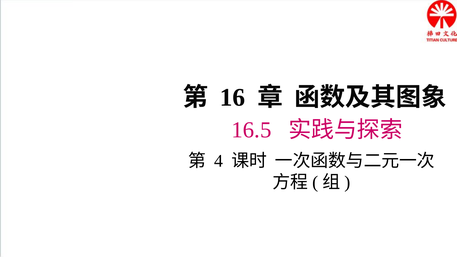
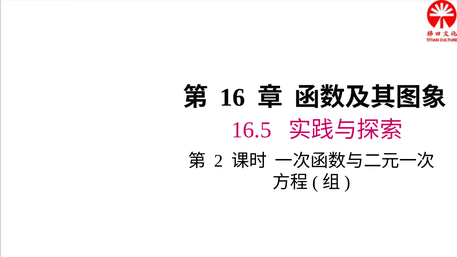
4: 4 -> 2 (218, 161)
